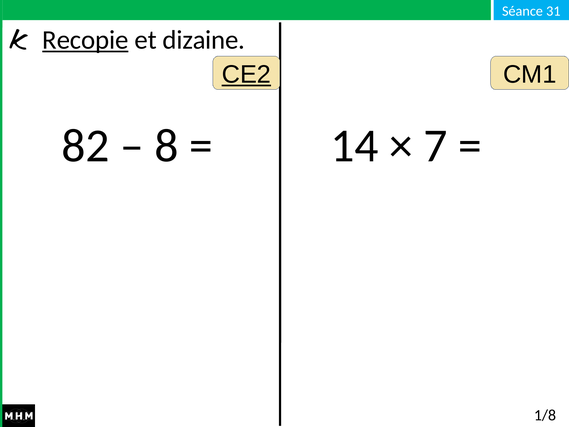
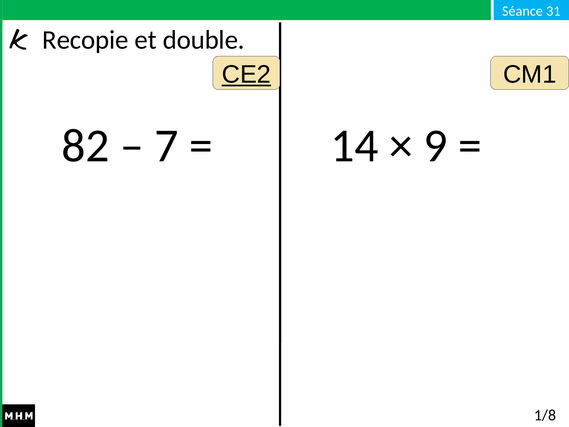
Recopie underline: present -> none (85, 40)
dizaine: dizaine -> double (204, 40)
8: 8 -> 7 (167, 146)
7: 7 -> 9 (435, 146)
